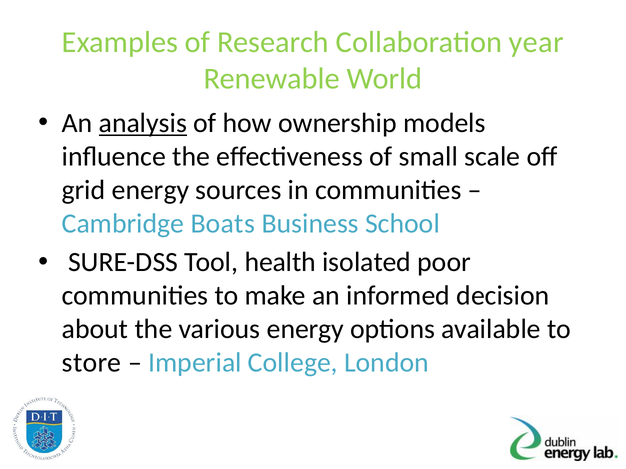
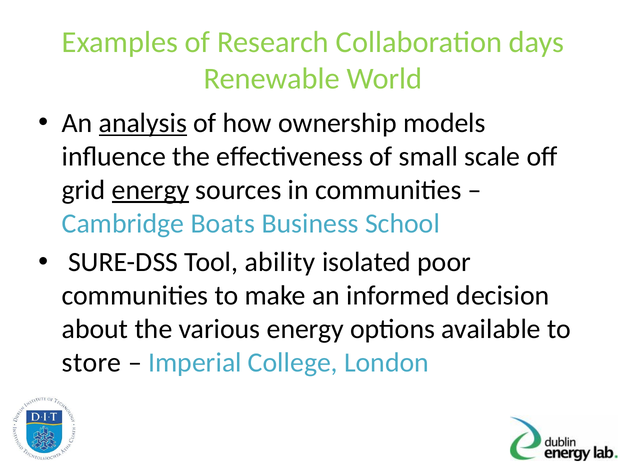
year: year -> days (537, 42)
energy underline: none -> present (150, 190)
health: health -> ability (280, 263)
